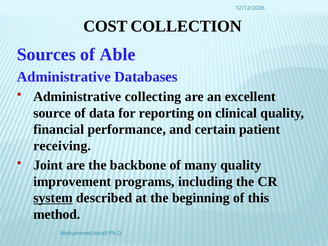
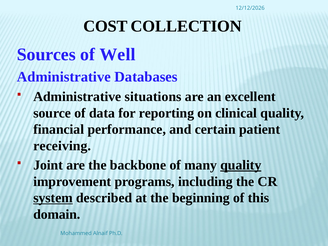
Able: Able -> Well (118, 55)
collecting: collecting -> situations (153, 97)
quality underline: none -> present (241, 165)
method: method -> domain (57, 214)
